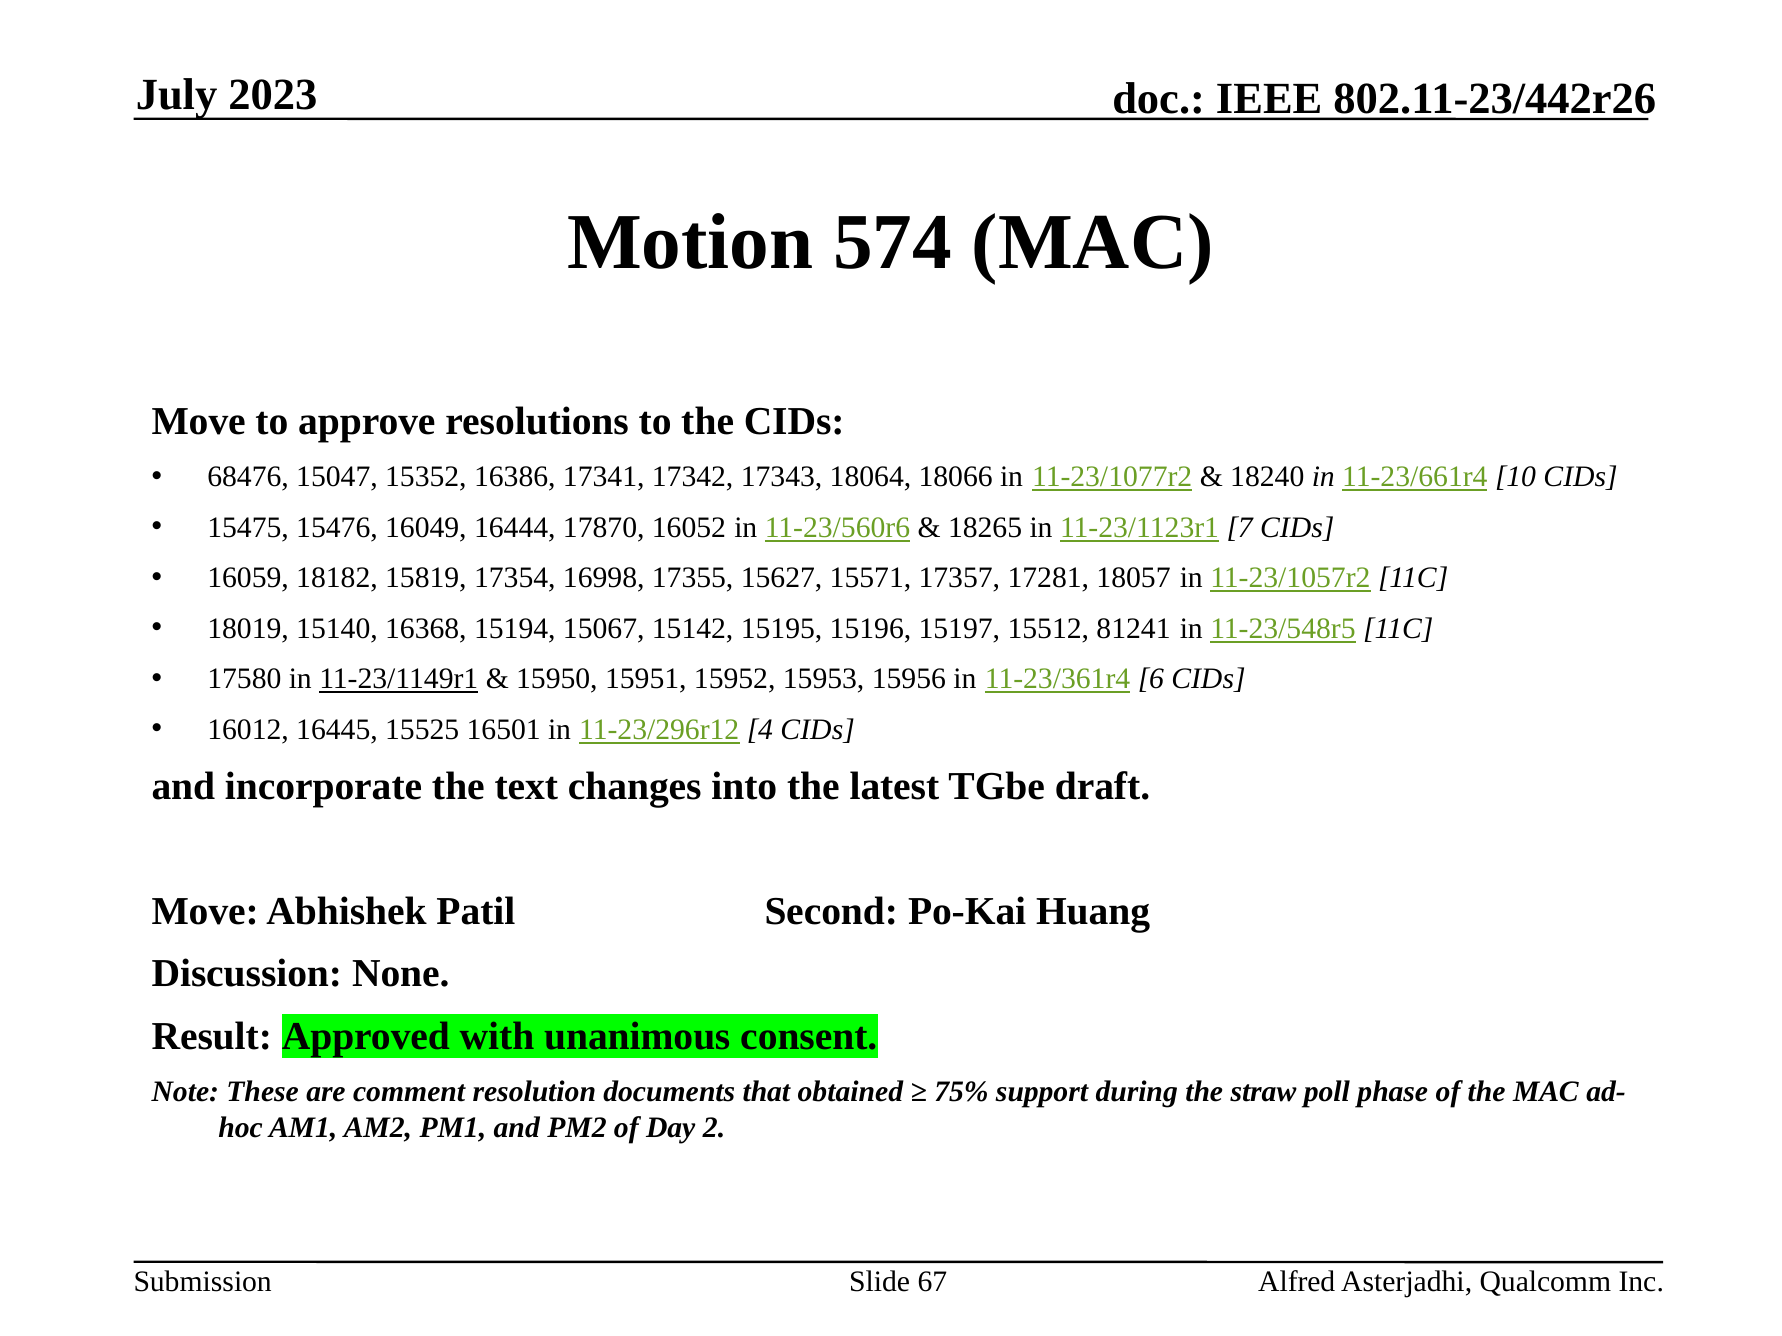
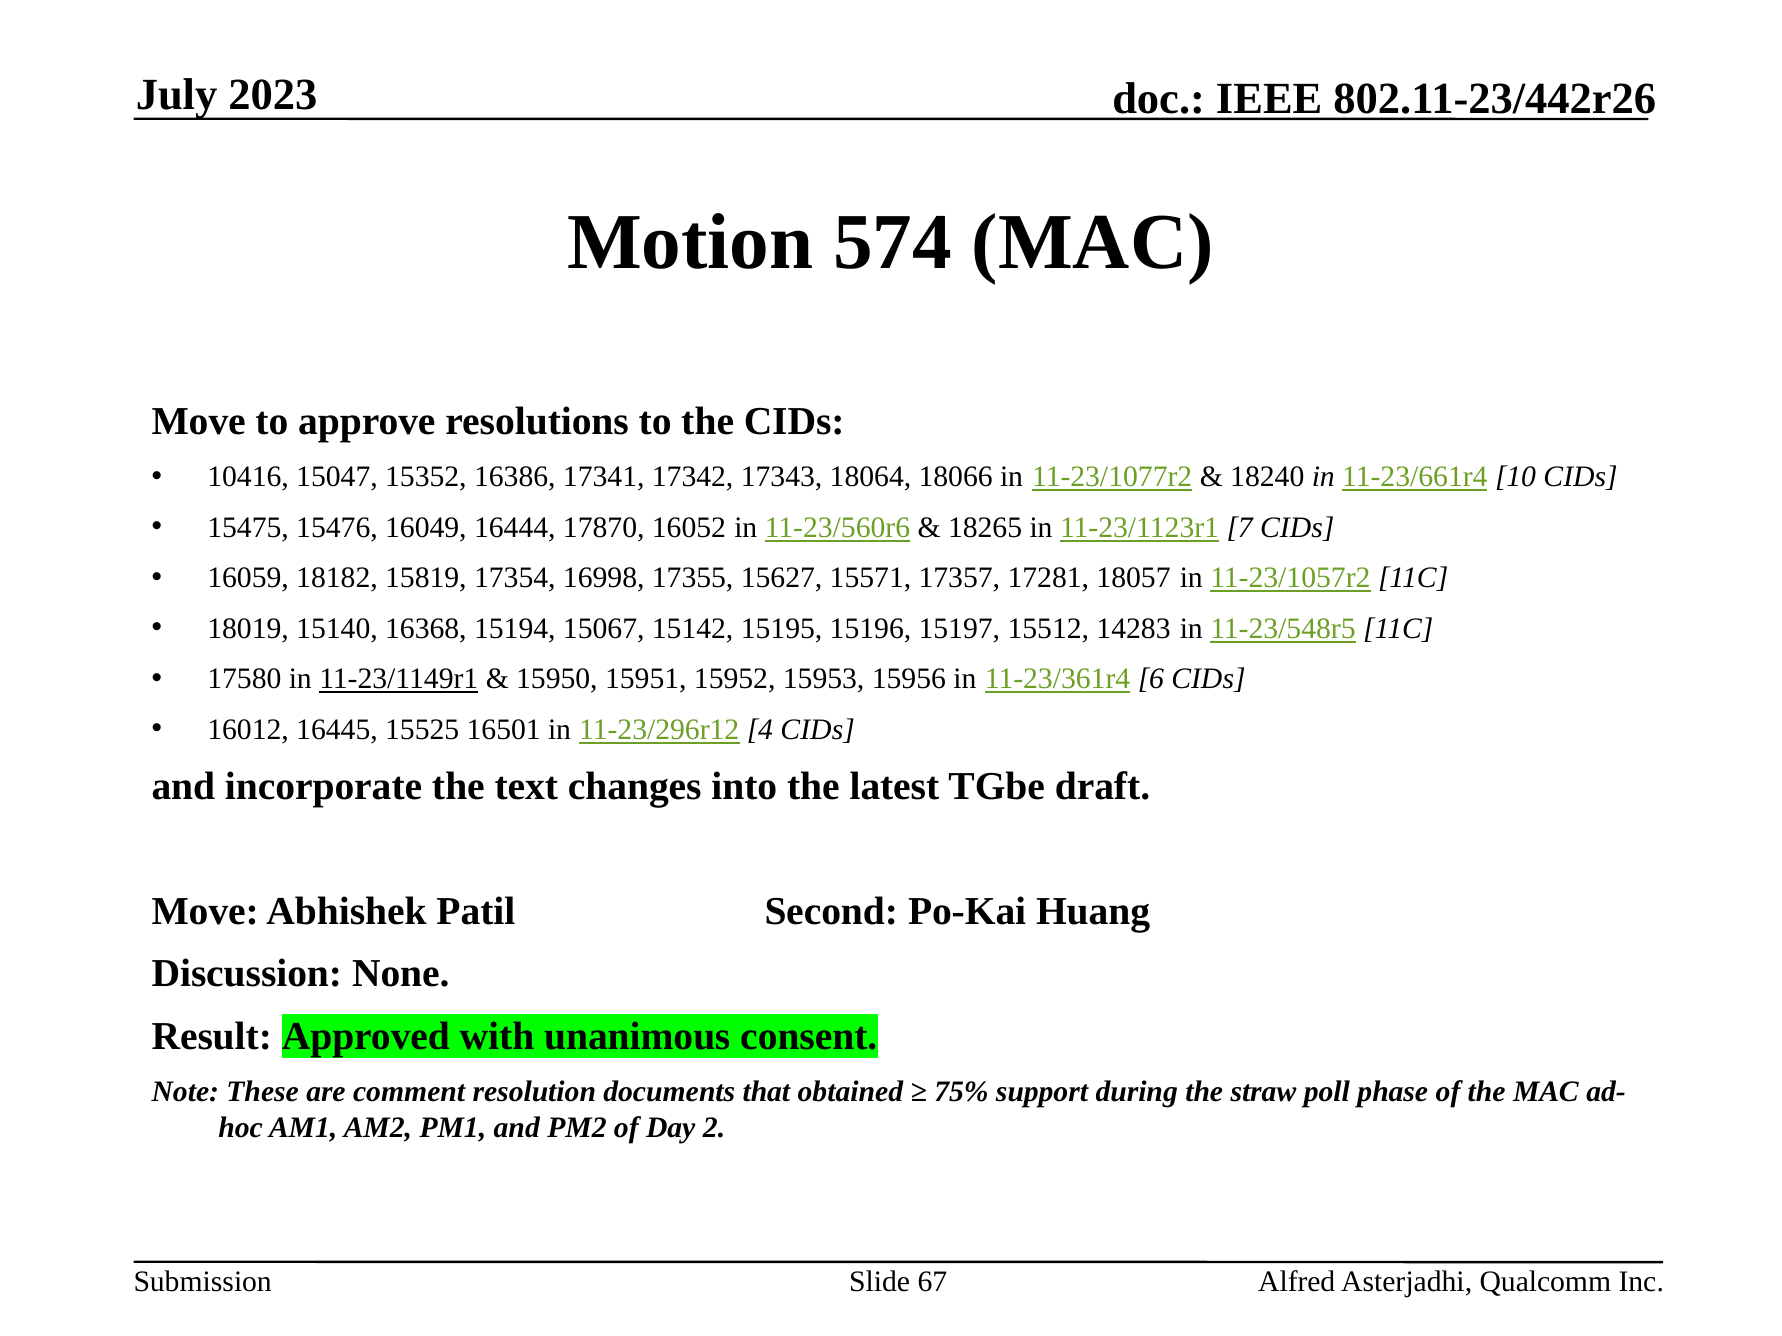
68476: 68476 -> 10416 (248, 477)
81241: 81241 -> 14283 (1134, 629)
